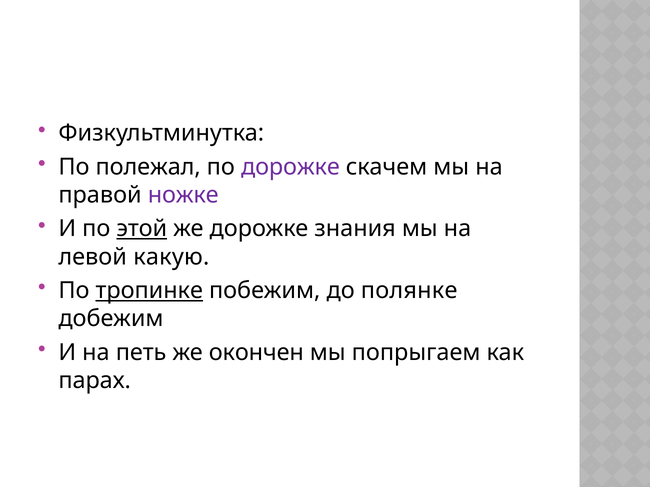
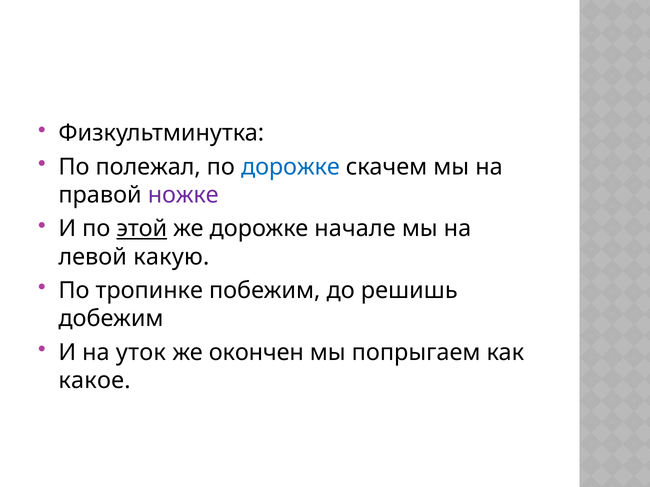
дорожке colour: purple -> blue (290, 167)
знания: знания -> начале (355, 229)
тропинке underline: present -> none (149, 291)
полянке: полянке -> решишь (409, 291)
петь: петь -> уток (141, 353)
парах: парах -> какое (94, 381)
